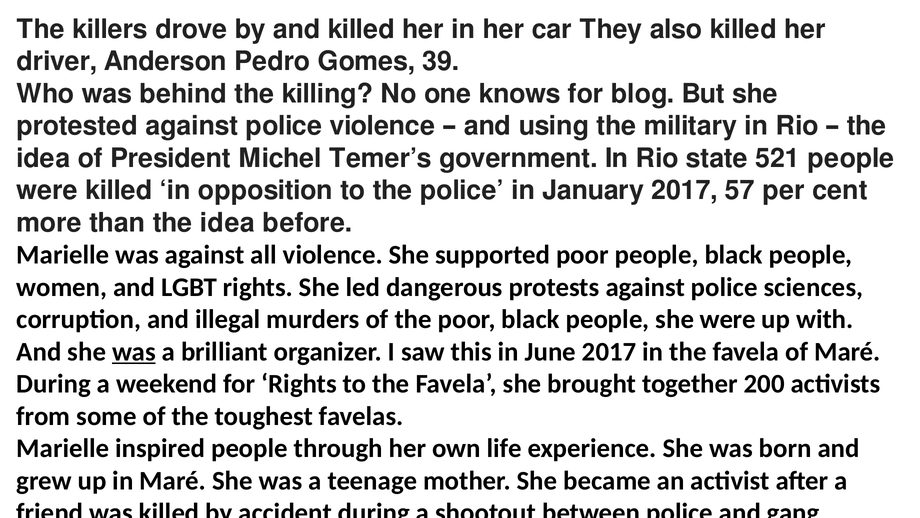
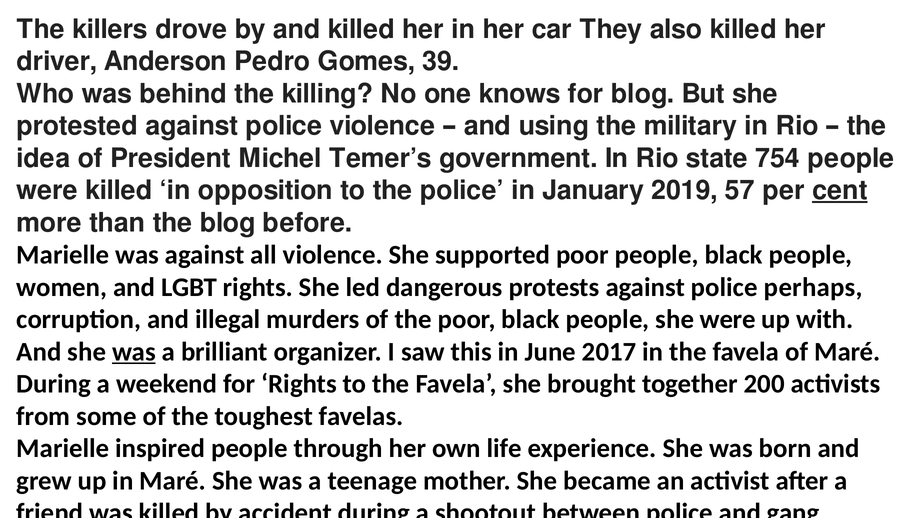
521: 521 -> 754 (778, 158)
January 2017: 2017 -> 2019 (684, 190)
cent underline: none -> present (840, 190)
than the idea: idea -> blog (228, 222)
police sciences: sciences -> perhaps (813, 287)
